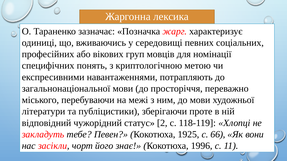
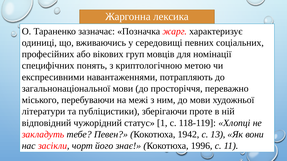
2: 2 -> 1 (162, 123)
1925: 1925 -> 1942 (188, 135)
66: 66 -> 13 (218, 135)
